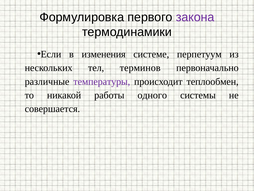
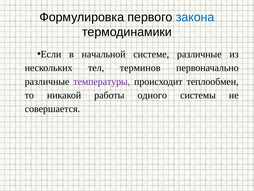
закона colour: purple -> blue (195, 17)
изменения: изменения -> начальной (104, 54)
системе перпетуум: перпетуум -> различные (199, 54)
